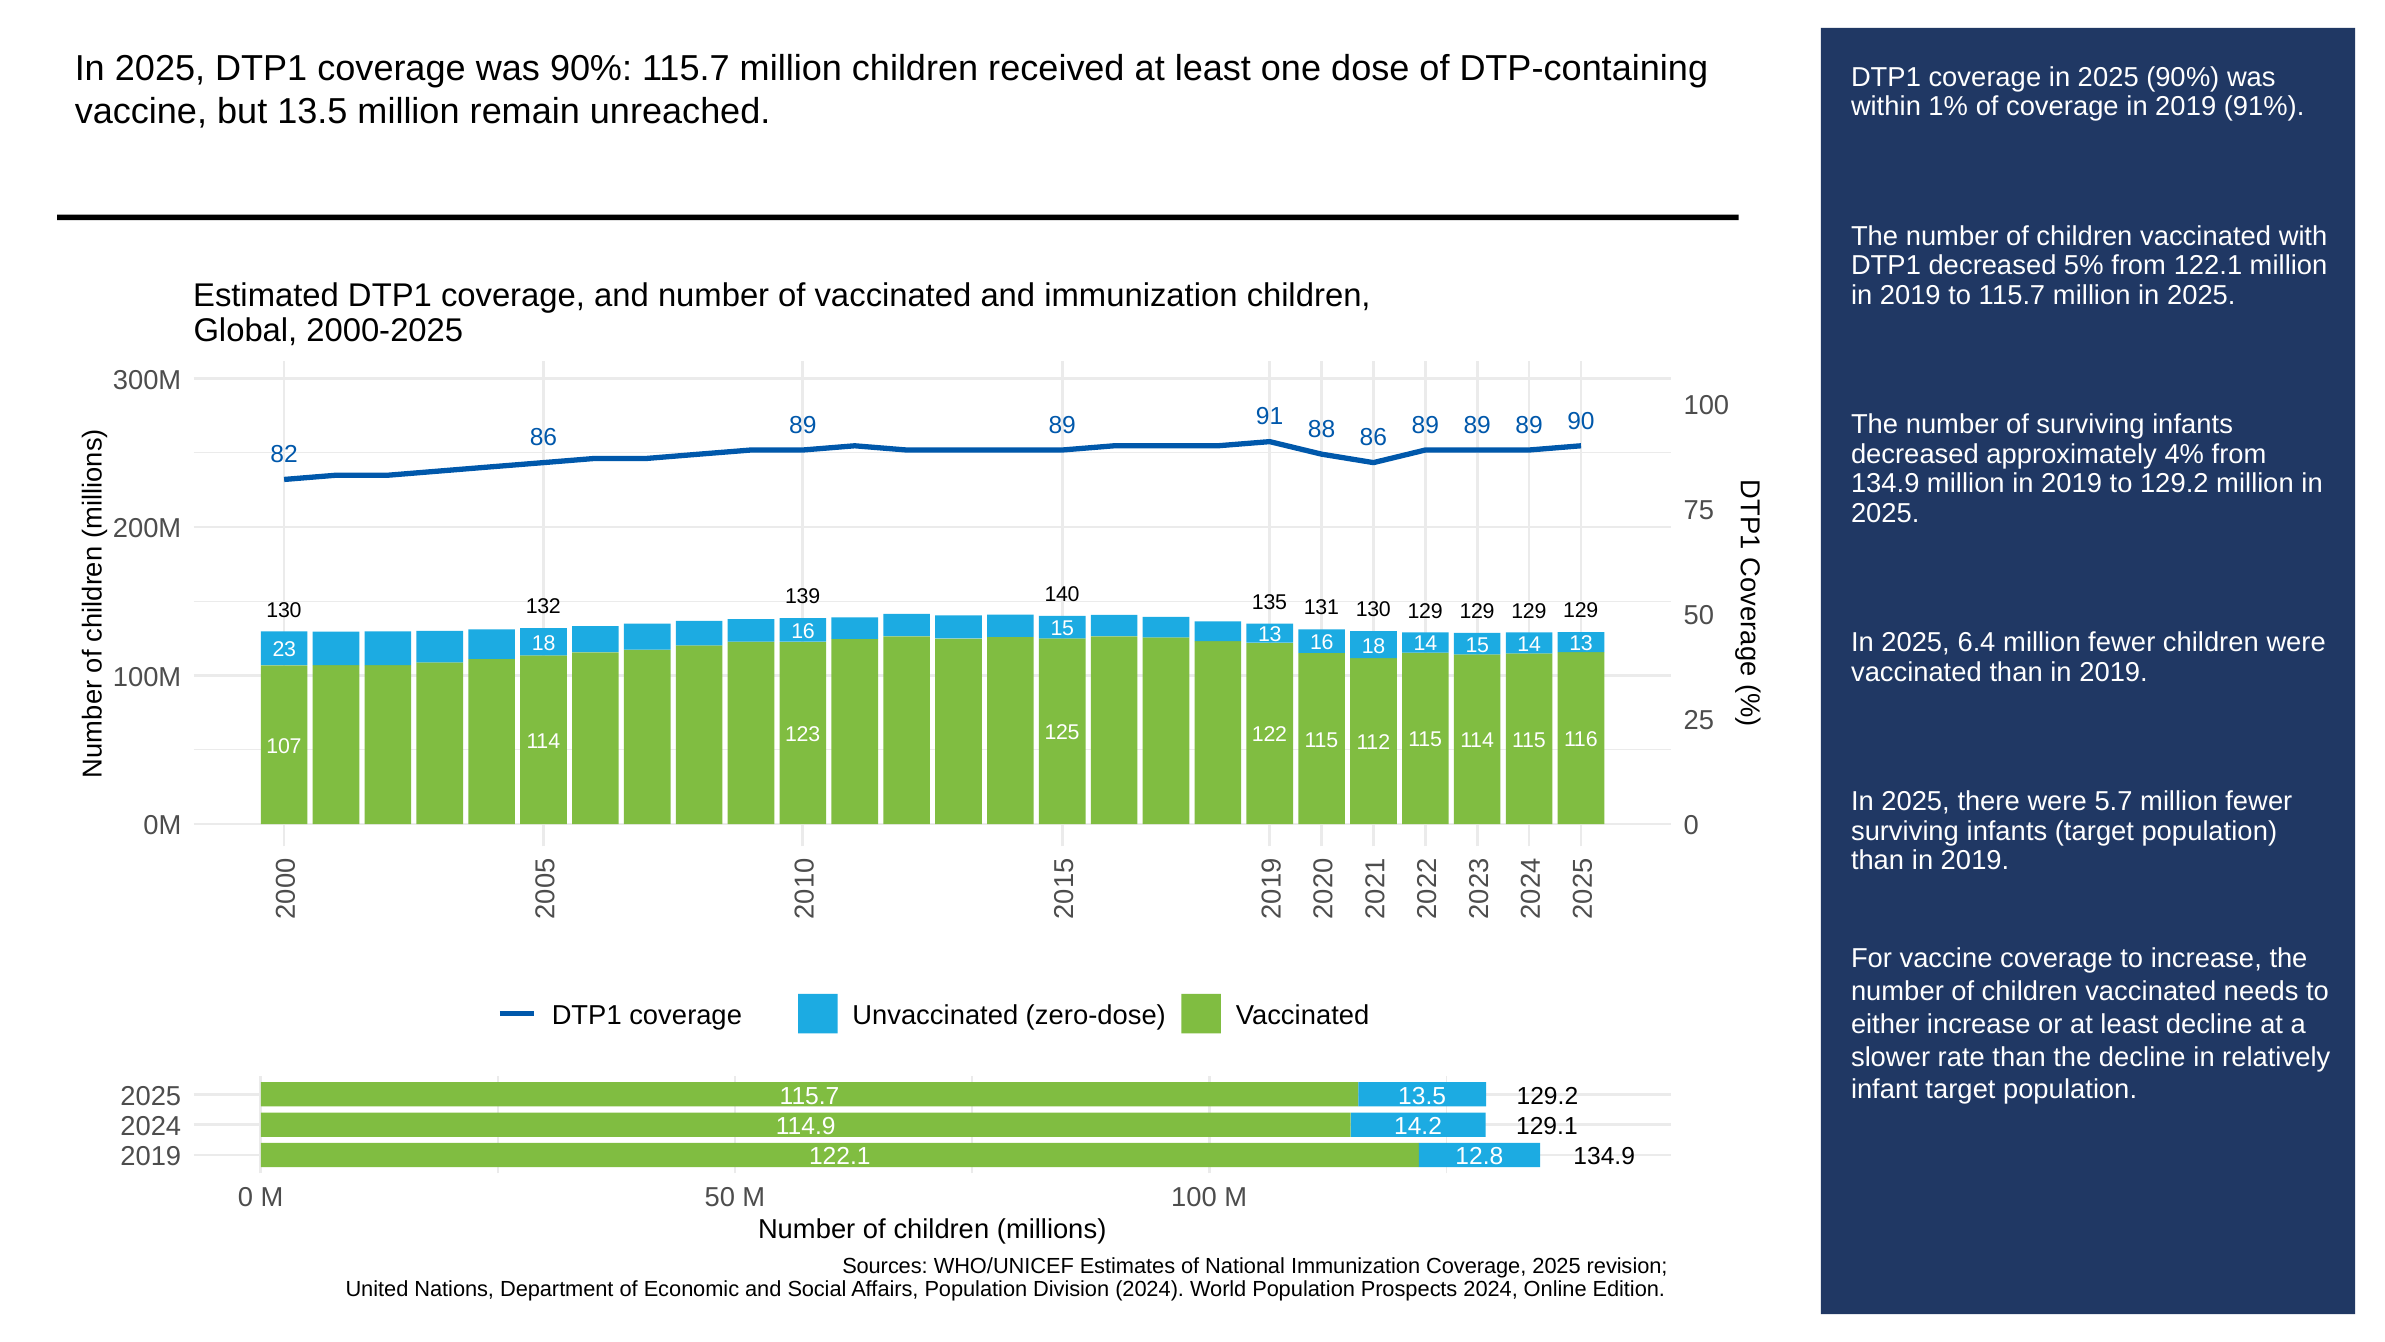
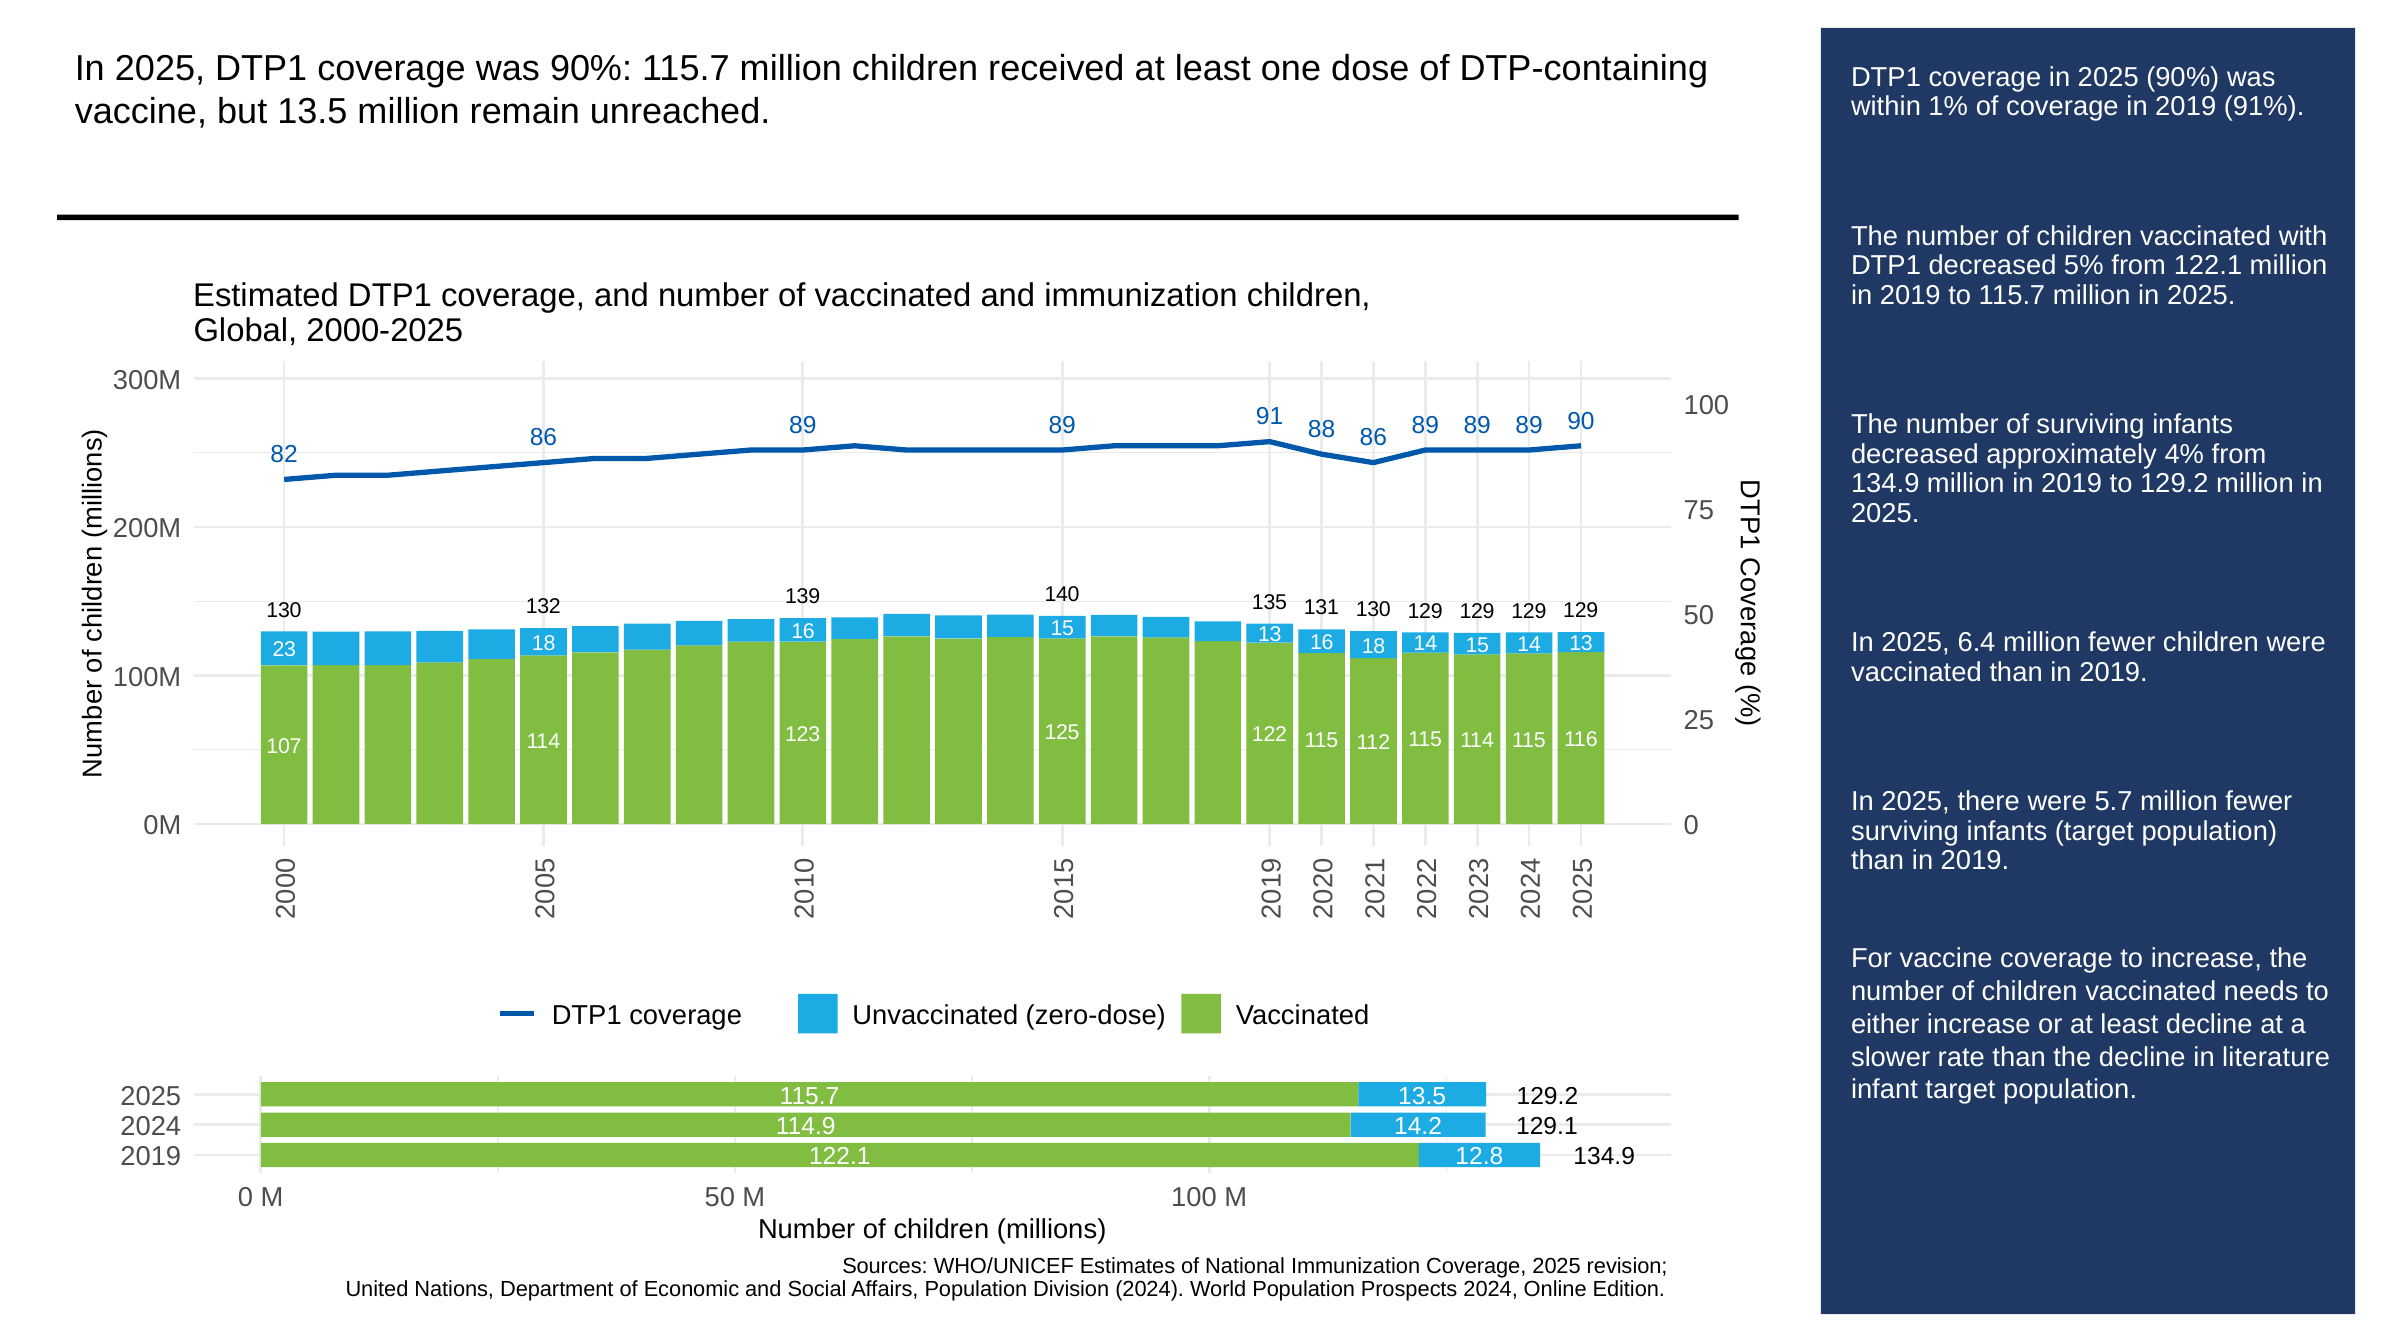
relatively: relatively -> literature (2276, 1057)
